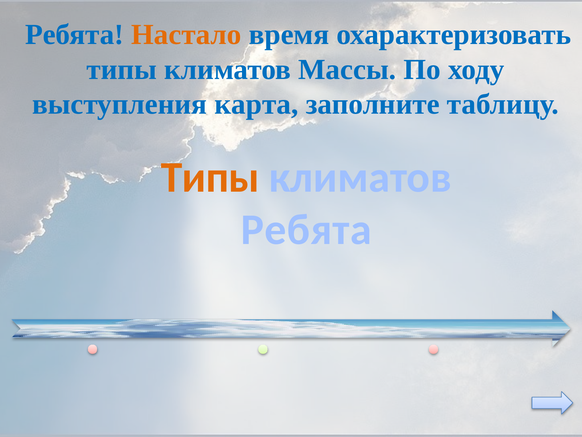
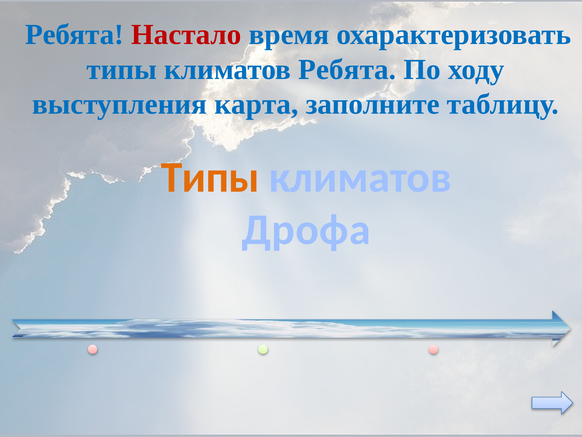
Настало colour: orange -> red (186, 34)
климатов Массы: Массы -> Ребята (347, 69)
Ребята: Ребята -> Дрофа (306, 229)
